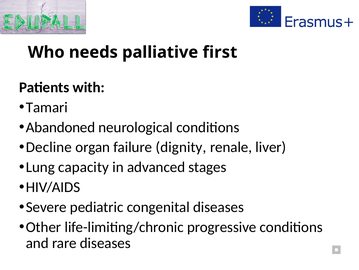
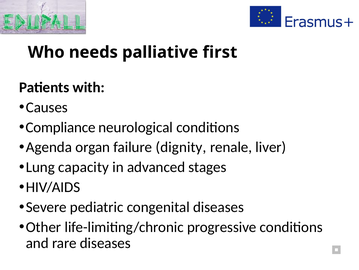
Tamari: Tamari -> Causes (47, 107)
Abandoned: Abandoned -> Compliance (60, 127)
Decline: Decline -> Agenda (49, 147)
